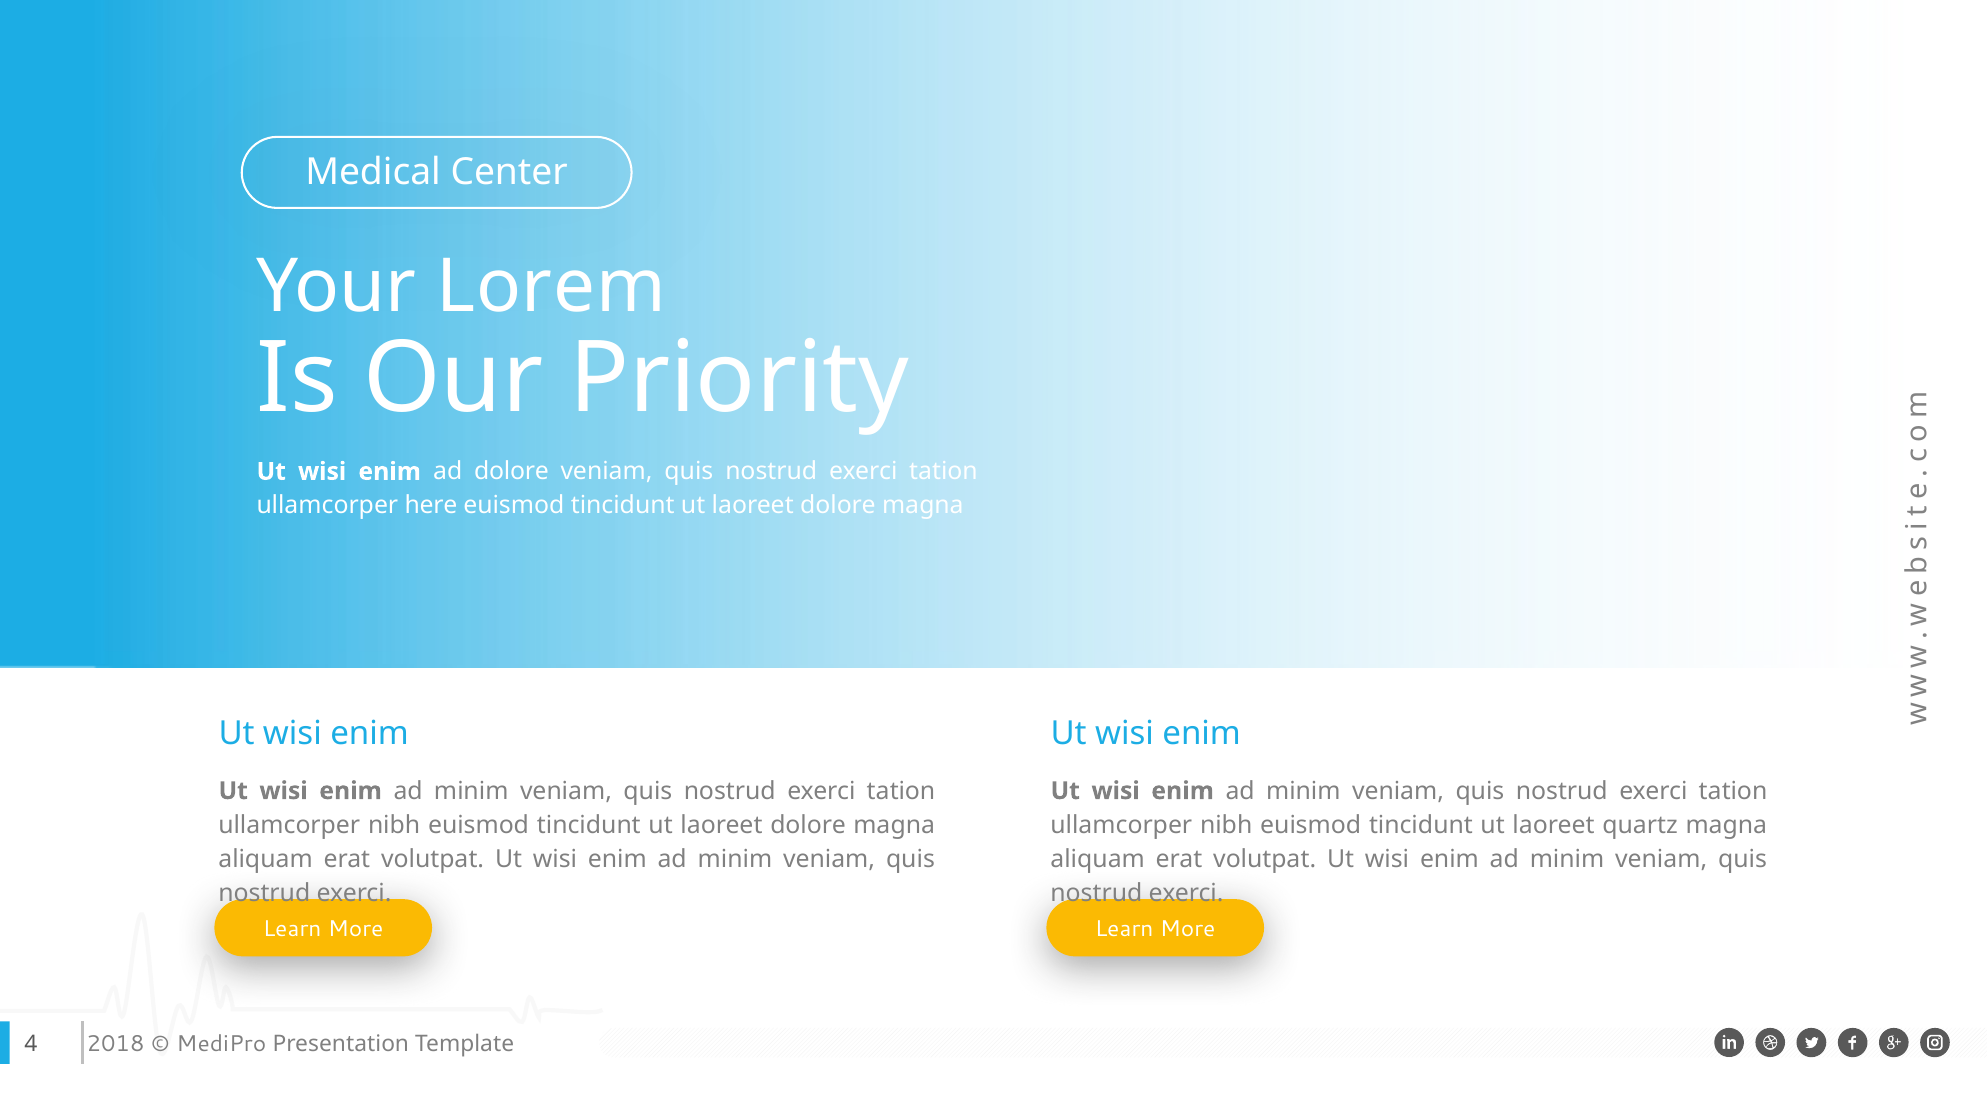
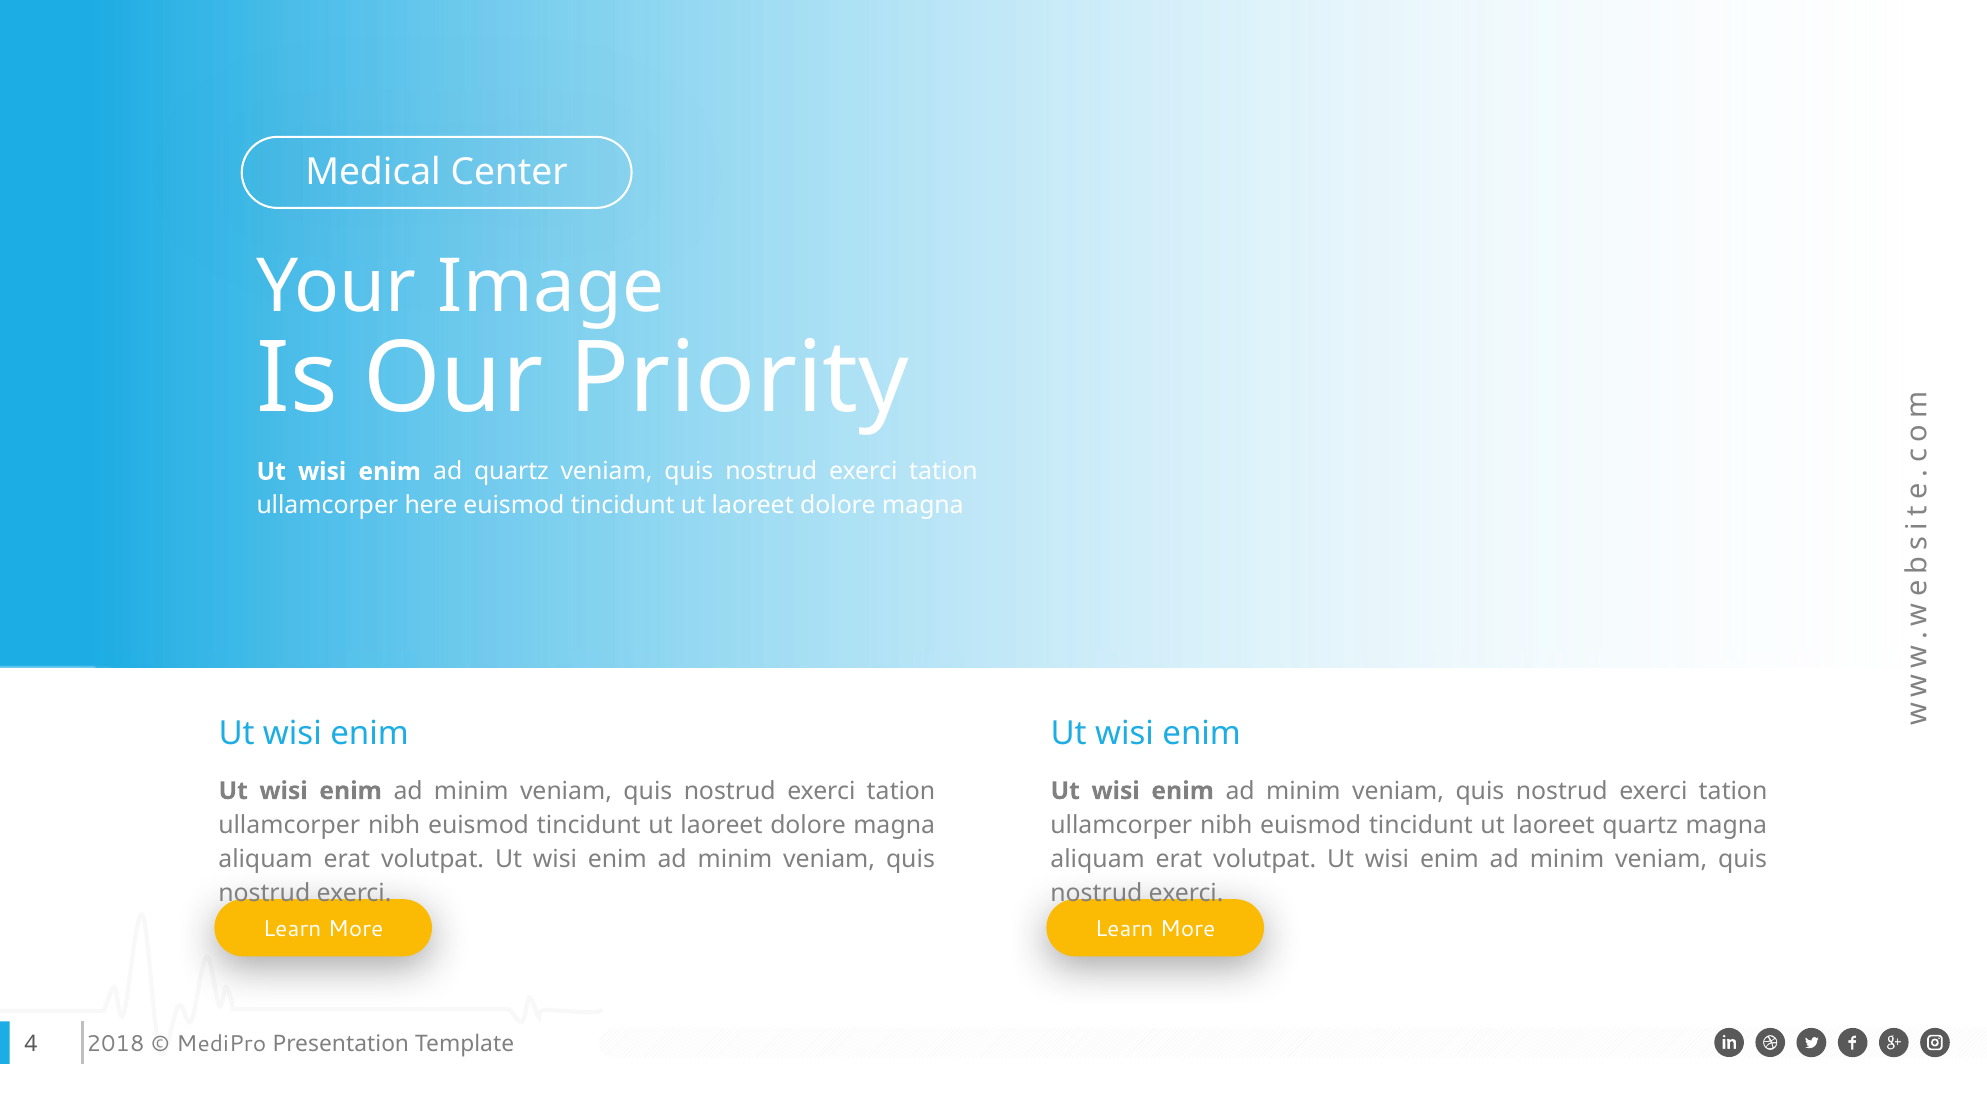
Lorem: Lorem -> Image (551, 287)
ad dolore: dolore -> quartz (511, 471)
